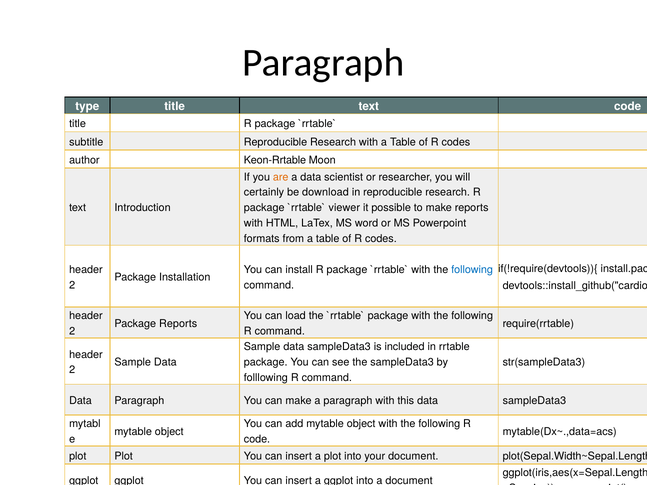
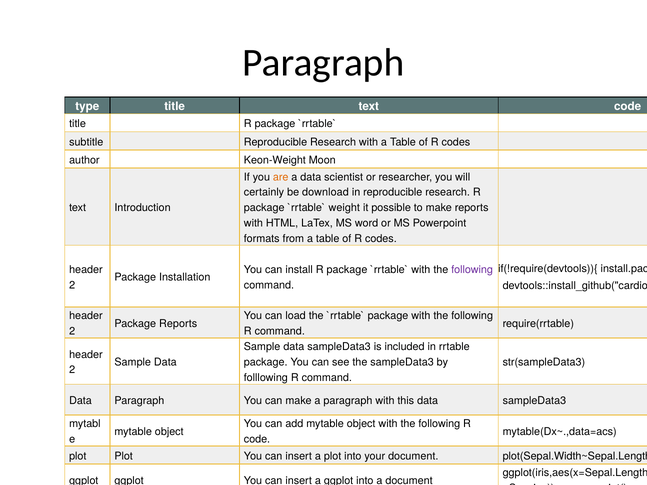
Keon-Rrtable: Keon-Rrtable -> Keon-Weight (275, 160)
viewer: viewer -> weight (344, 208)
following colour: blue -> purple (472, 270)
